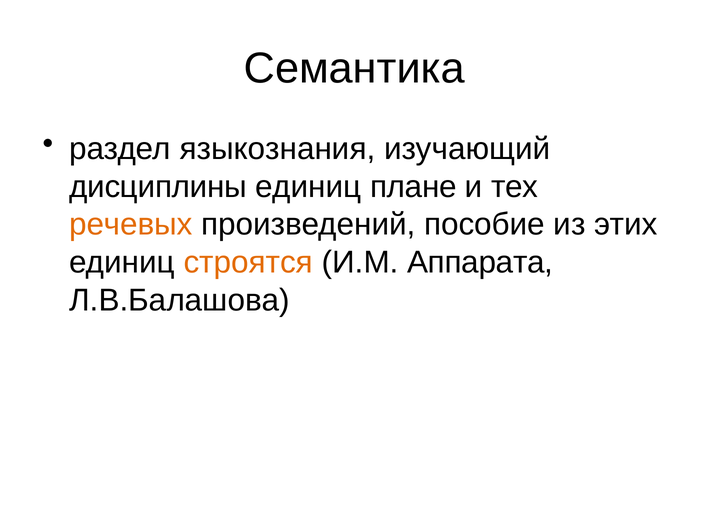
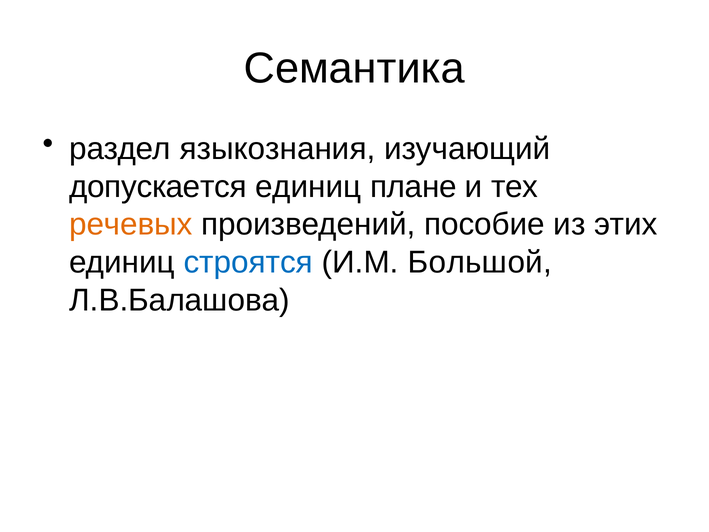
дисциплины: дисциплины -> допускается (158, 187)
строятся colour: orange -> blue (248, 262)
Аппарата: Аппарата -> Большой (480, 262)
